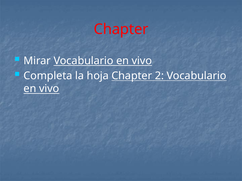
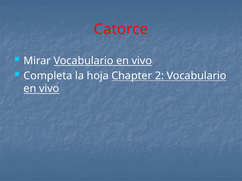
Chapter: Chapter -> Catorce (121, 29)
